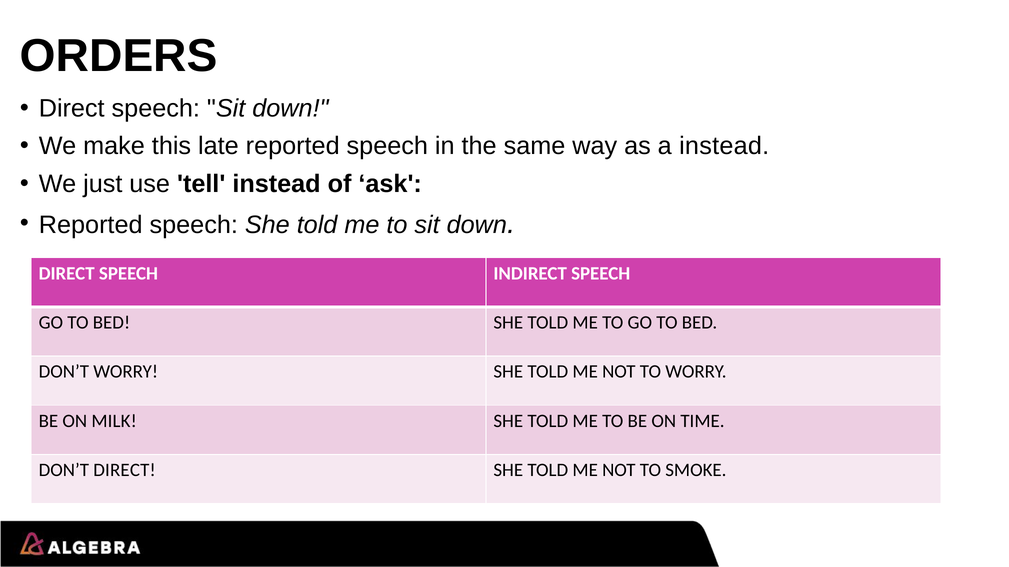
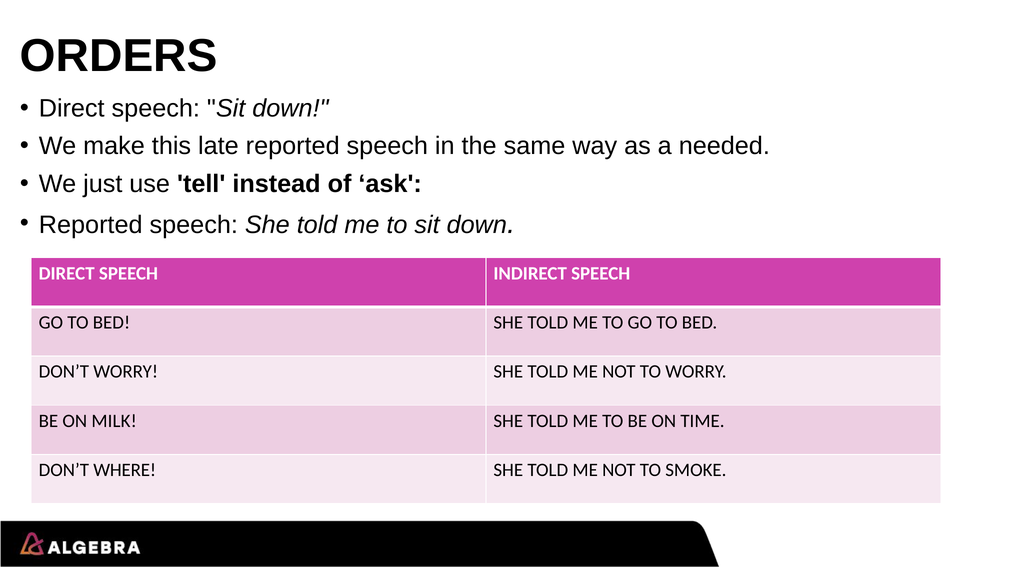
a instead: instead -> needed (724, 146)
DON’T DIRECT: DIRECT -> WHERE (125, 470)
